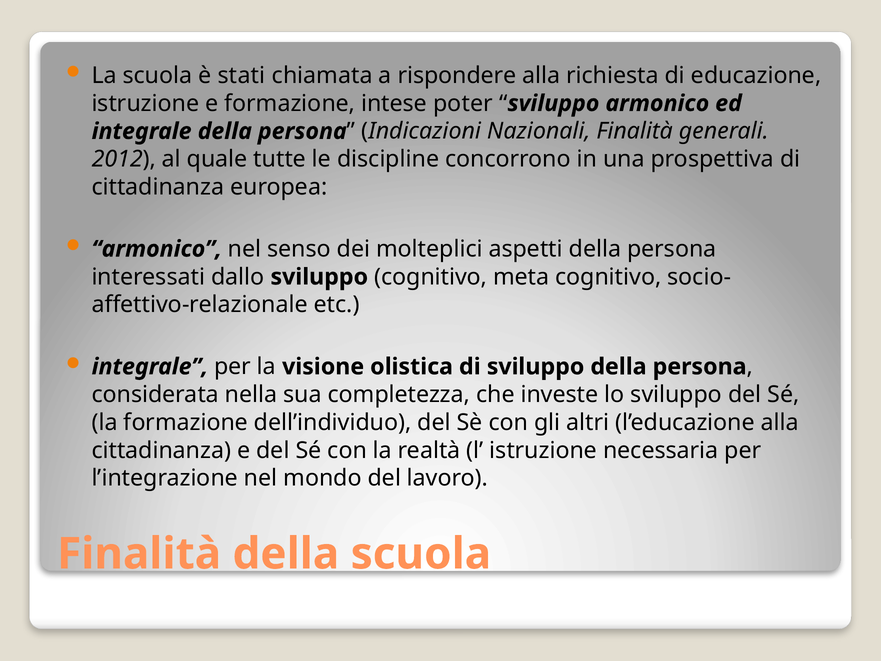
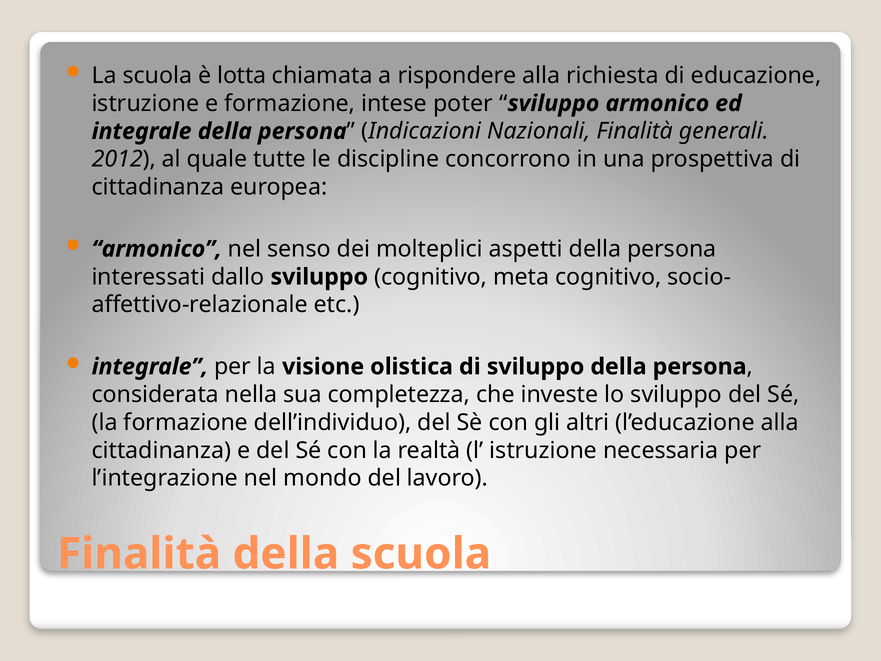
stati: stati -> lotta (242, 75)
